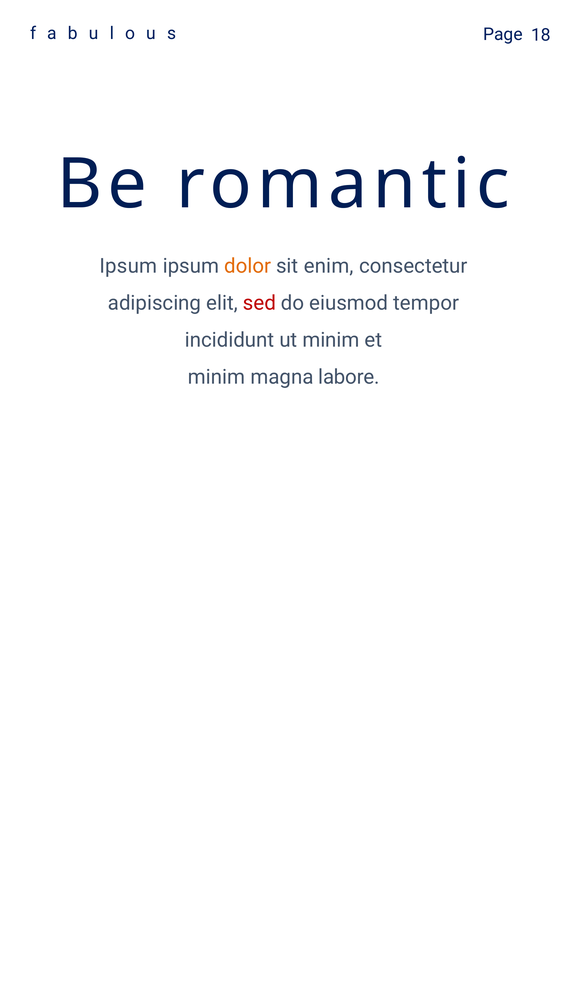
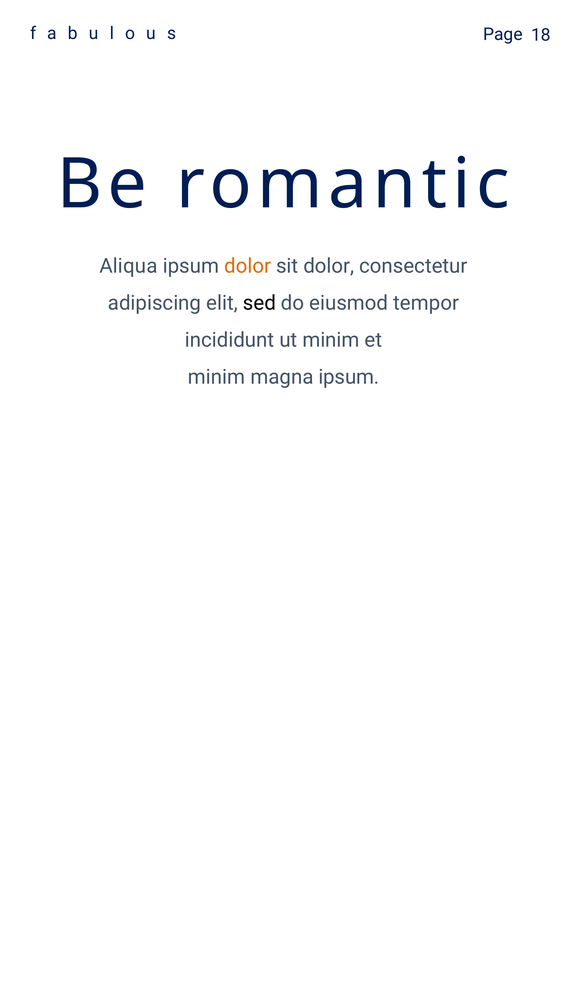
Ipsum: Ipsum -> Aliqua (128, 266)
sit enim: enim -> dolor (329, 266)
sed colour: red -> black (259, 303)
magna labore: labore -> ipsum (349, 377)
